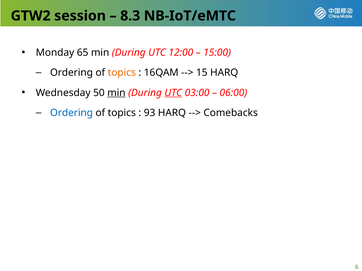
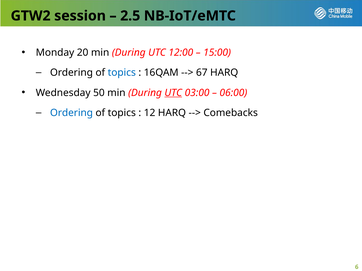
8.3: 8.3 -> 2.5 (130, 16)
65: 65 -> 20 (83, 53)
topics colour: orange -> blue (122, 73)
15: 15 -> 67 (202, 73)
min underline: present -> none (116, 93)
93: 93 -> 12 (150, 113)
